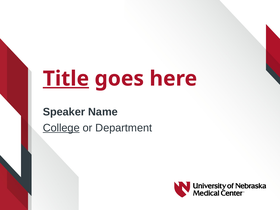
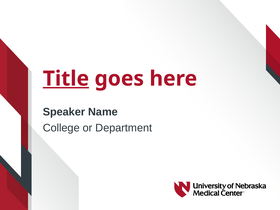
College underline: present -> none (61, 128)
